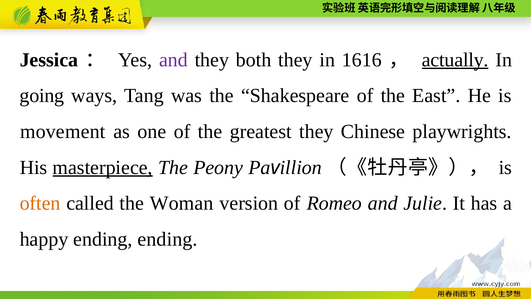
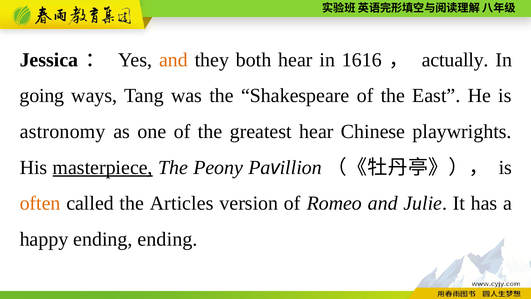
and colour: purple -> orange (173, 60)
both they: they -> hear (295, 60)
actually underline: present -> none (455, 60)
movement: movement -> astronomy (63, 131)
greatest they: they -> hear (316, 131)
Woman: Woman -> Articles (182, 203)
